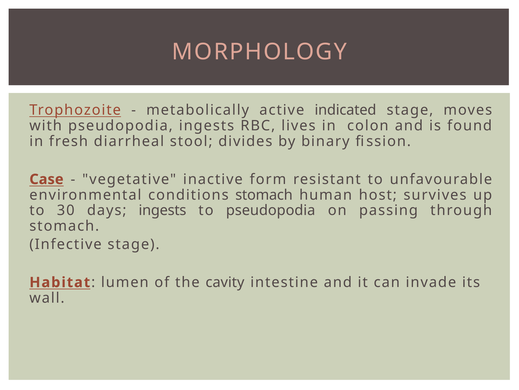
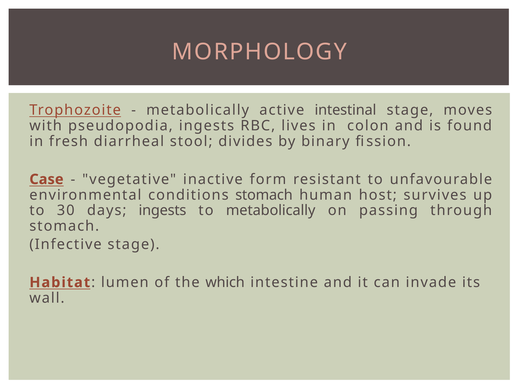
indicated: indicated -> intestinal (345, 110)
to pseudopodia: pseudopodia -> metabolically (271, 210)
cavity: cavity -> which (225, 282)
